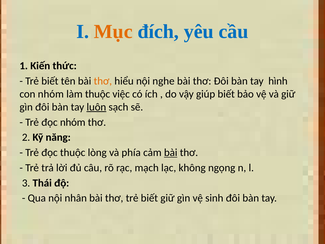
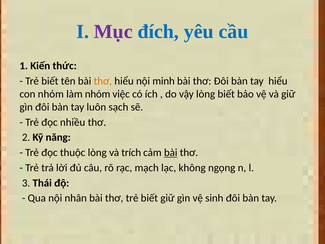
Mục colour: orange -> purple (113, 31)
nghe: nghe -> minh (164, 81)
tay hình: hình -> hiểu (278, 81)
làm thuộc: thuộc -> nhóm (98, 94)
vậy giúp: giúp -> lòng (206, 94)
luôn underline: present -> none (96, 107)
đọc nhóm: nhóm -> nhiều (73, 122)
phía: phía -> trích (131, 152)
